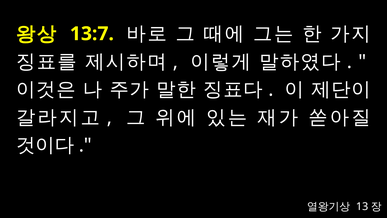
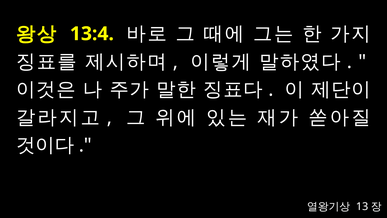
13:7: 13:7 -> 13:4 (92, 34)
